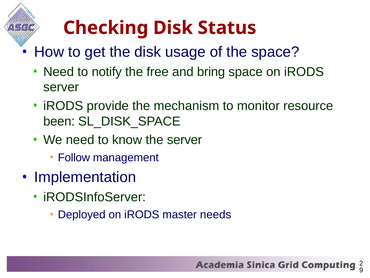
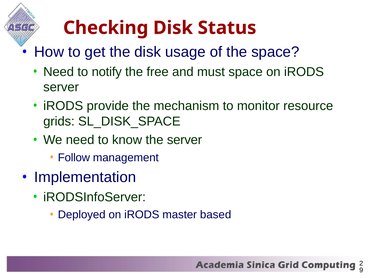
bring: bring -> must (211, 72)
been: been -> grids (59, 121)
needs: needs -> based (216, 214)
